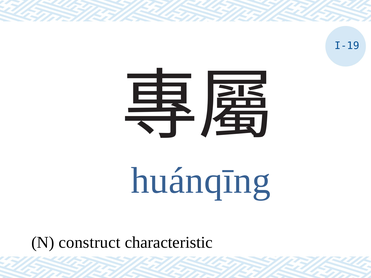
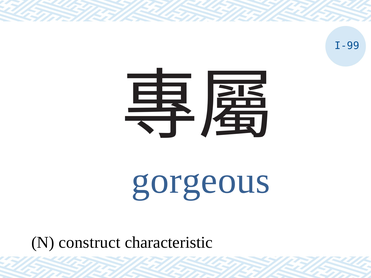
I-19: I-19 -> I-99 (347, 46)
huánqīng: huánqīng -> gorgeous (201, 181)
